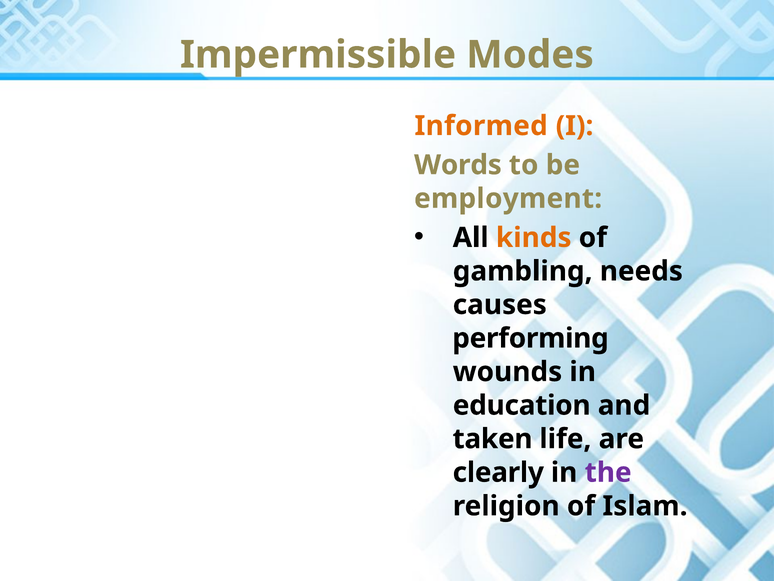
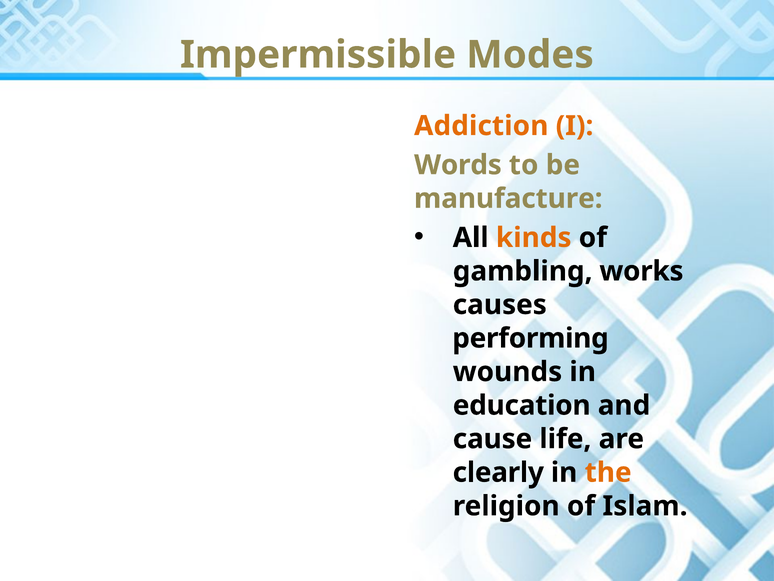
Informed: Informed -> Addiction (481, 126)
employment: employment -> manufacture (508, 198)
needs: needs -> works (641, 271)
taken: taken -> cause (492, 439)
the colour: purple -> orange (608, 472)
